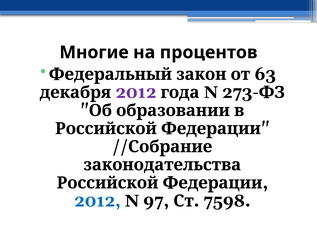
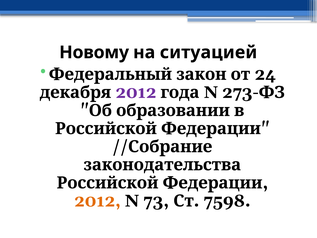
Многие: Многие -> Новому (94, 52)
процентов: процентов -> ситуацией (209, 52)
63: 63 -> 24 (265, 74)
2012 colour: blue -> orange (97, 201)
97: 97 -> 73 (156, 201)
